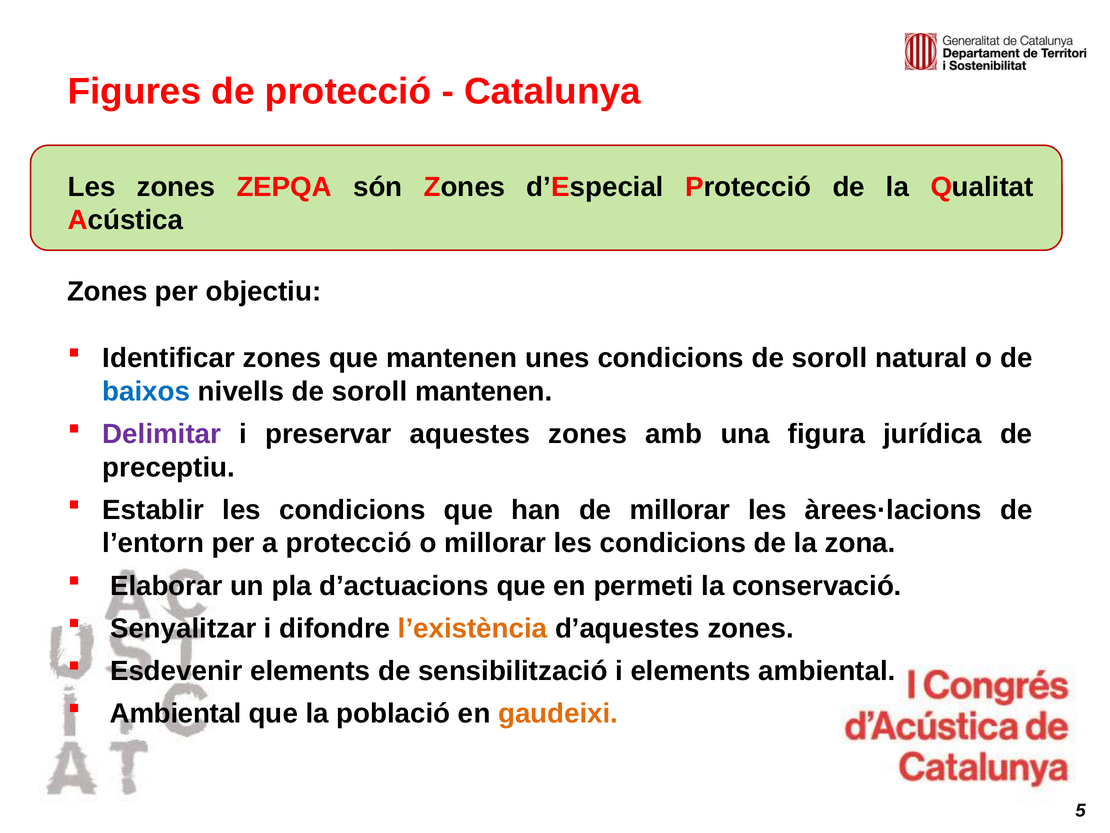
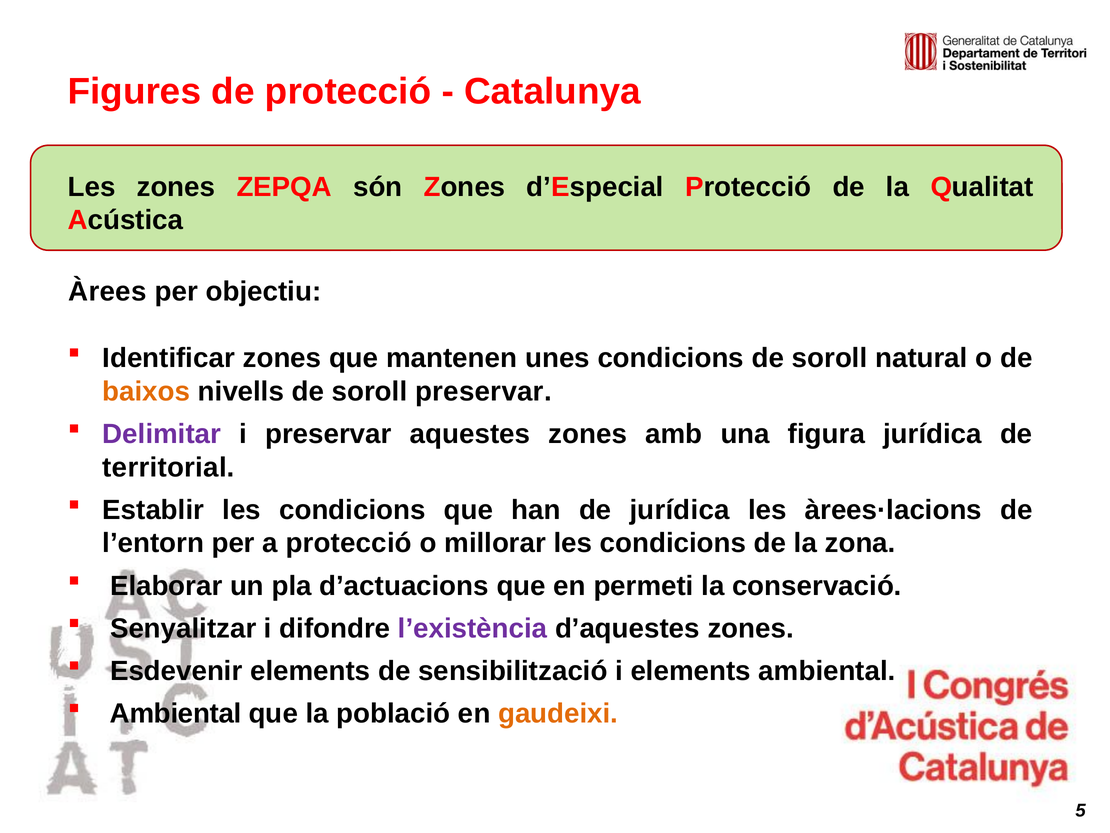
Zones: Zones -> Àrees (107, 291)
baixos colour: blue -> orange (146, 391)
soroll mantenen: mantenen -> preservar (483, 391)
preceptiu: preceptiu -> territorial (169, 467)
de millorar: millorar -> jurídica (680, 510)
l’existència colour: orange -> purple (473, 628)
